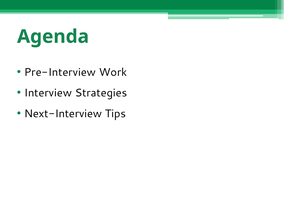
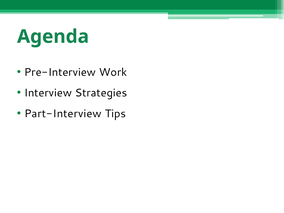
Next-Interview: Next-Interview -> Part-Interview (63, 114)
